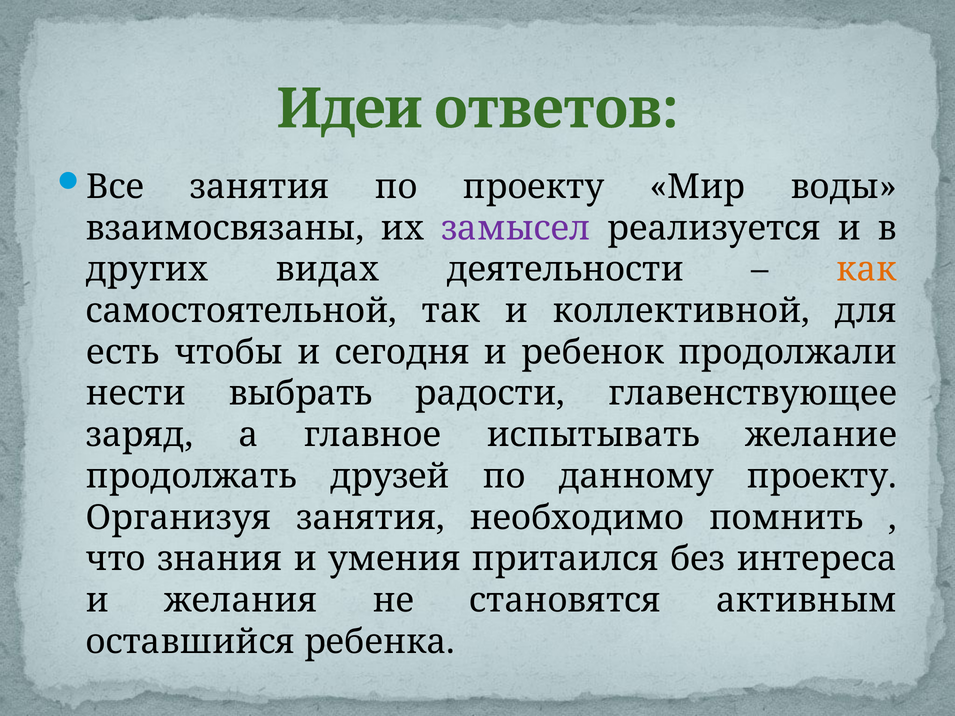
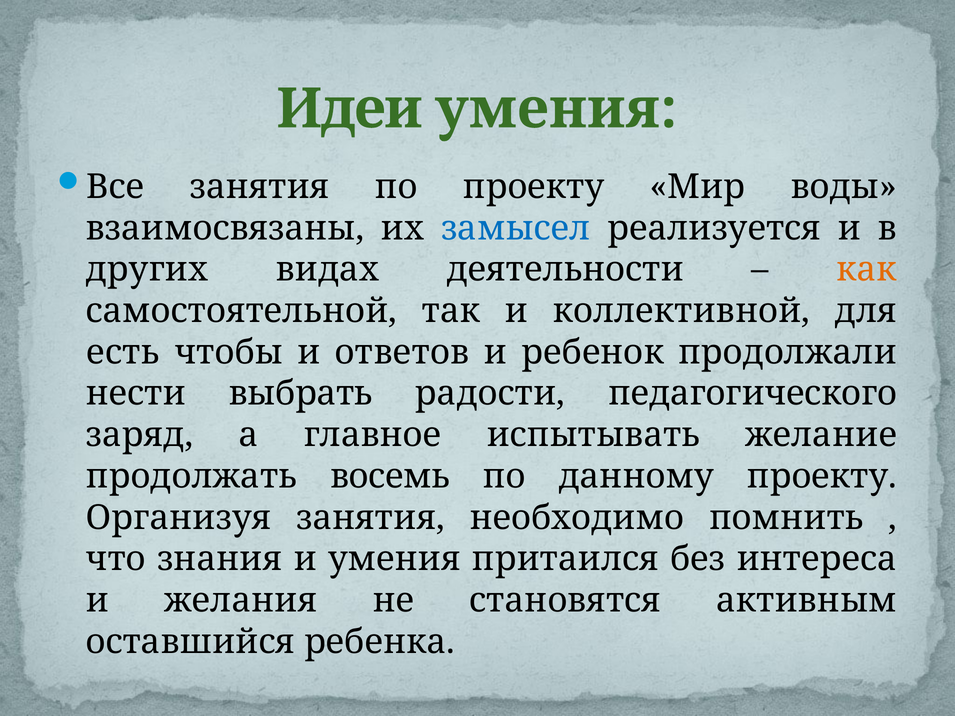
Идеи ответов: ответов -> умения (556, 109)
замысел colour: purple -> blue (516, 228)
сегодня: сегодня -> ответов (402, 352)
главенствующее: главенствующее -> педагогического (753, 394)
друзей: друзей -> восемь (390, 476)
